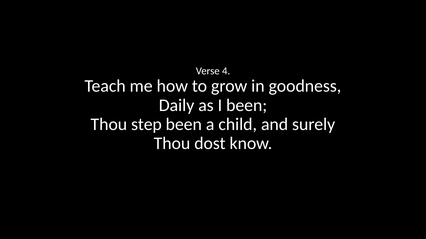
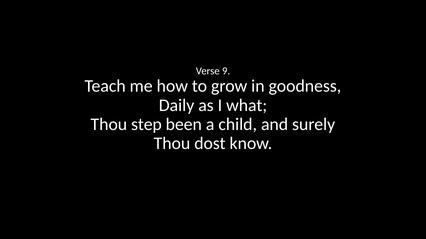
4: 4 -> 9 (226, 71)
I been: been -> what (247, 106)
